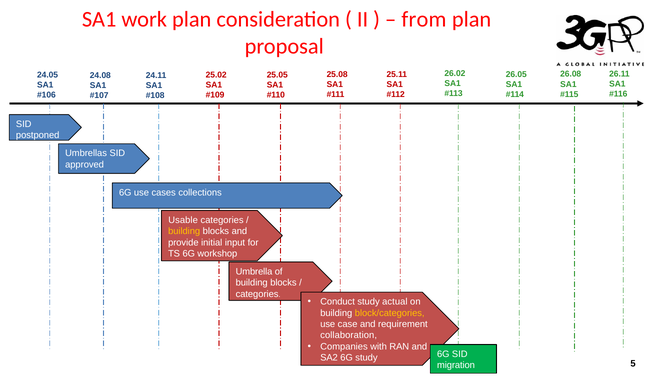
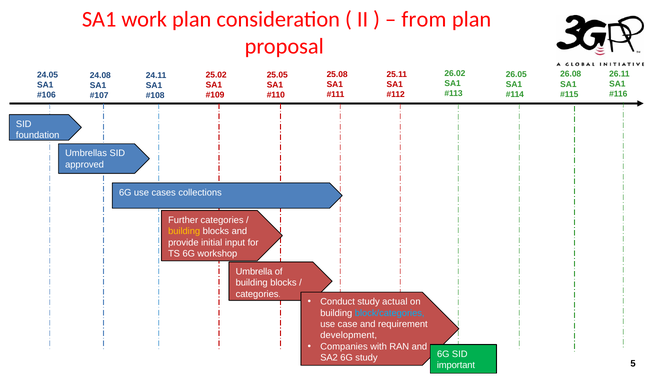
postponed: postponed -> foundation (38, 135)
Usable: Usable -> Further (183, 220)
block/categories colour: yellow -> light blue (390, 313)
collaboration: collaboration -> development (349, 335)
migration: migration -> important (456, 365)
